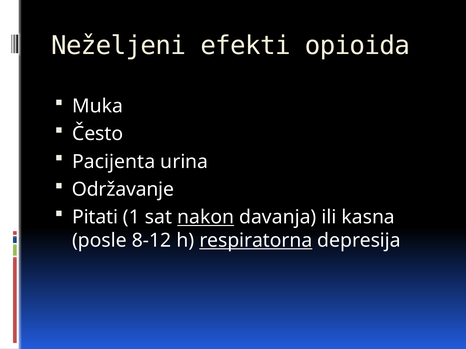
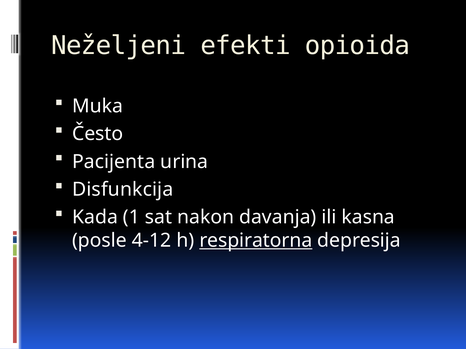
Održavanje: Održavanje -> Disfunkcija (123, 190)
Pitati: Pitati -> Kada (95, 218)
nakon underline: present -> none (206, 218)
8-12: 8-12 -> 4-12 (152, 241)
